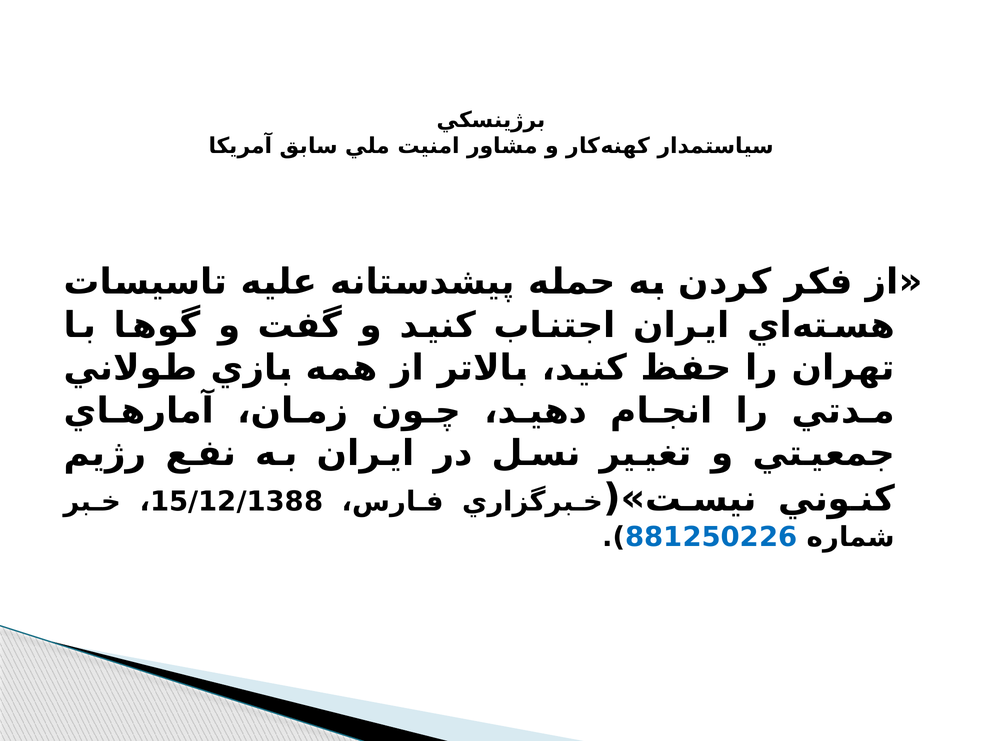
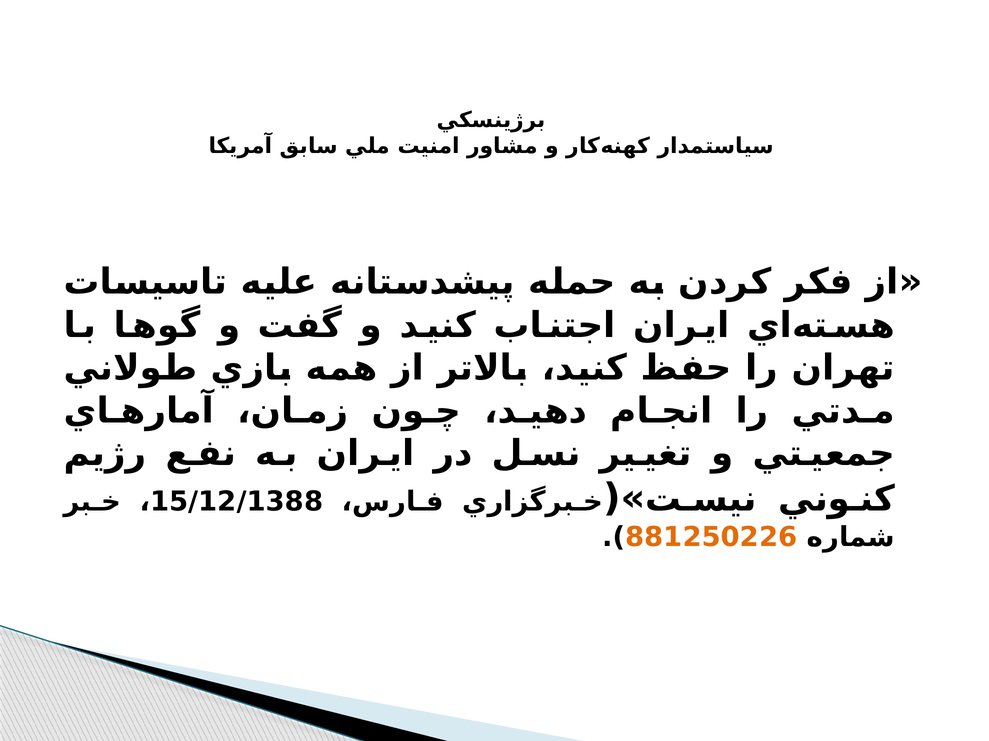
881250226 colour: blue -> orange (711, 538)
